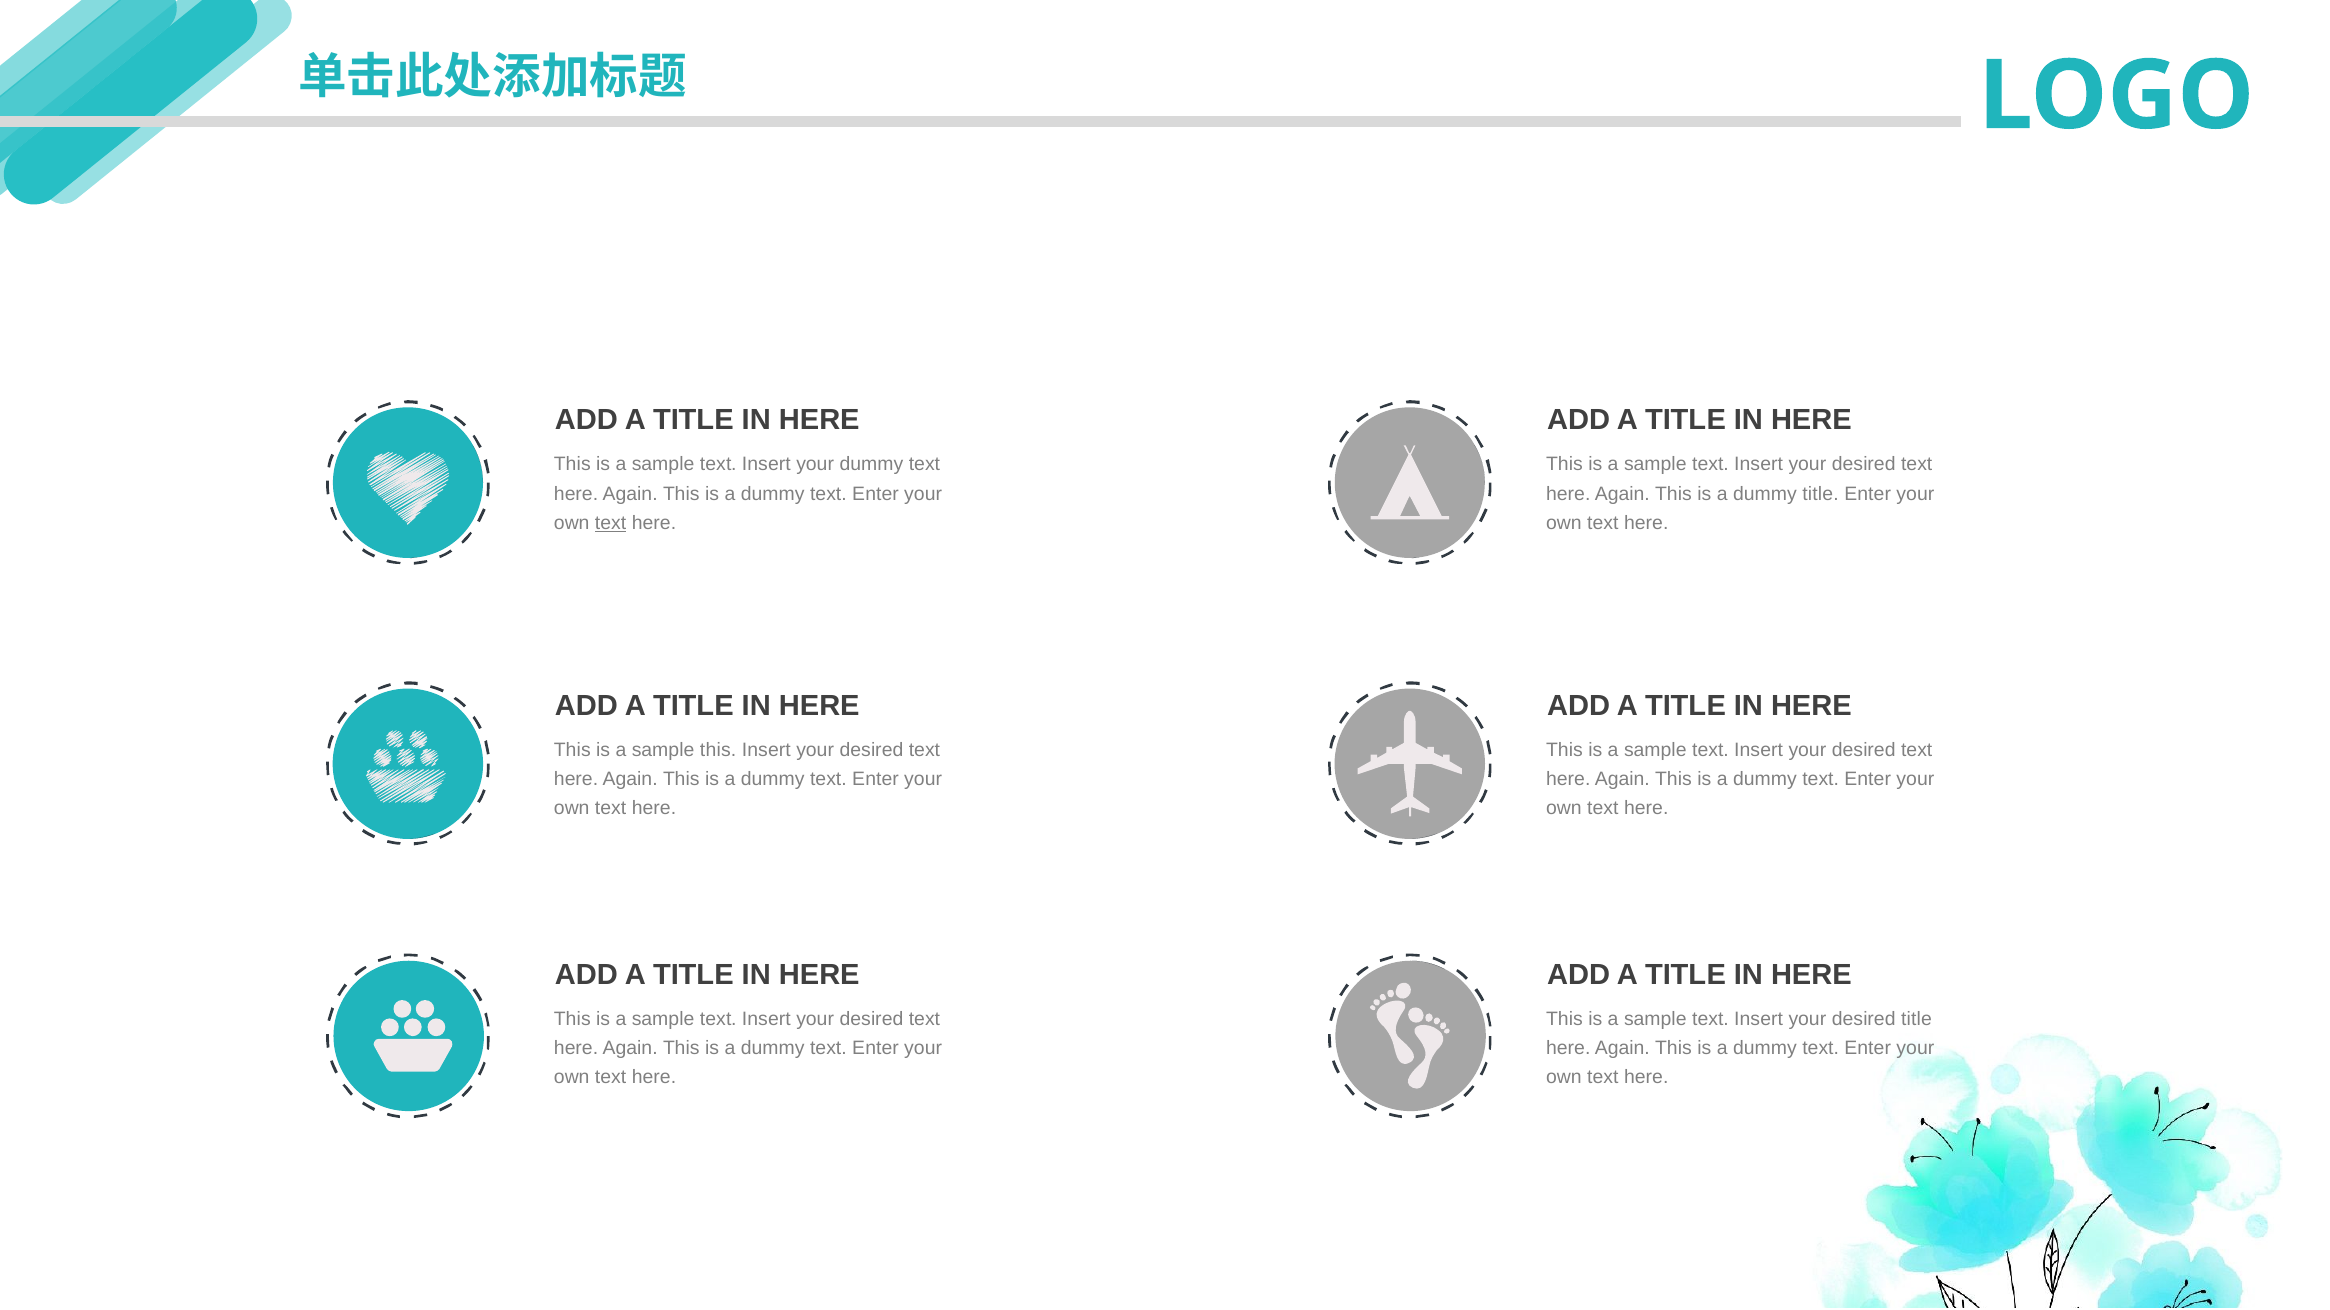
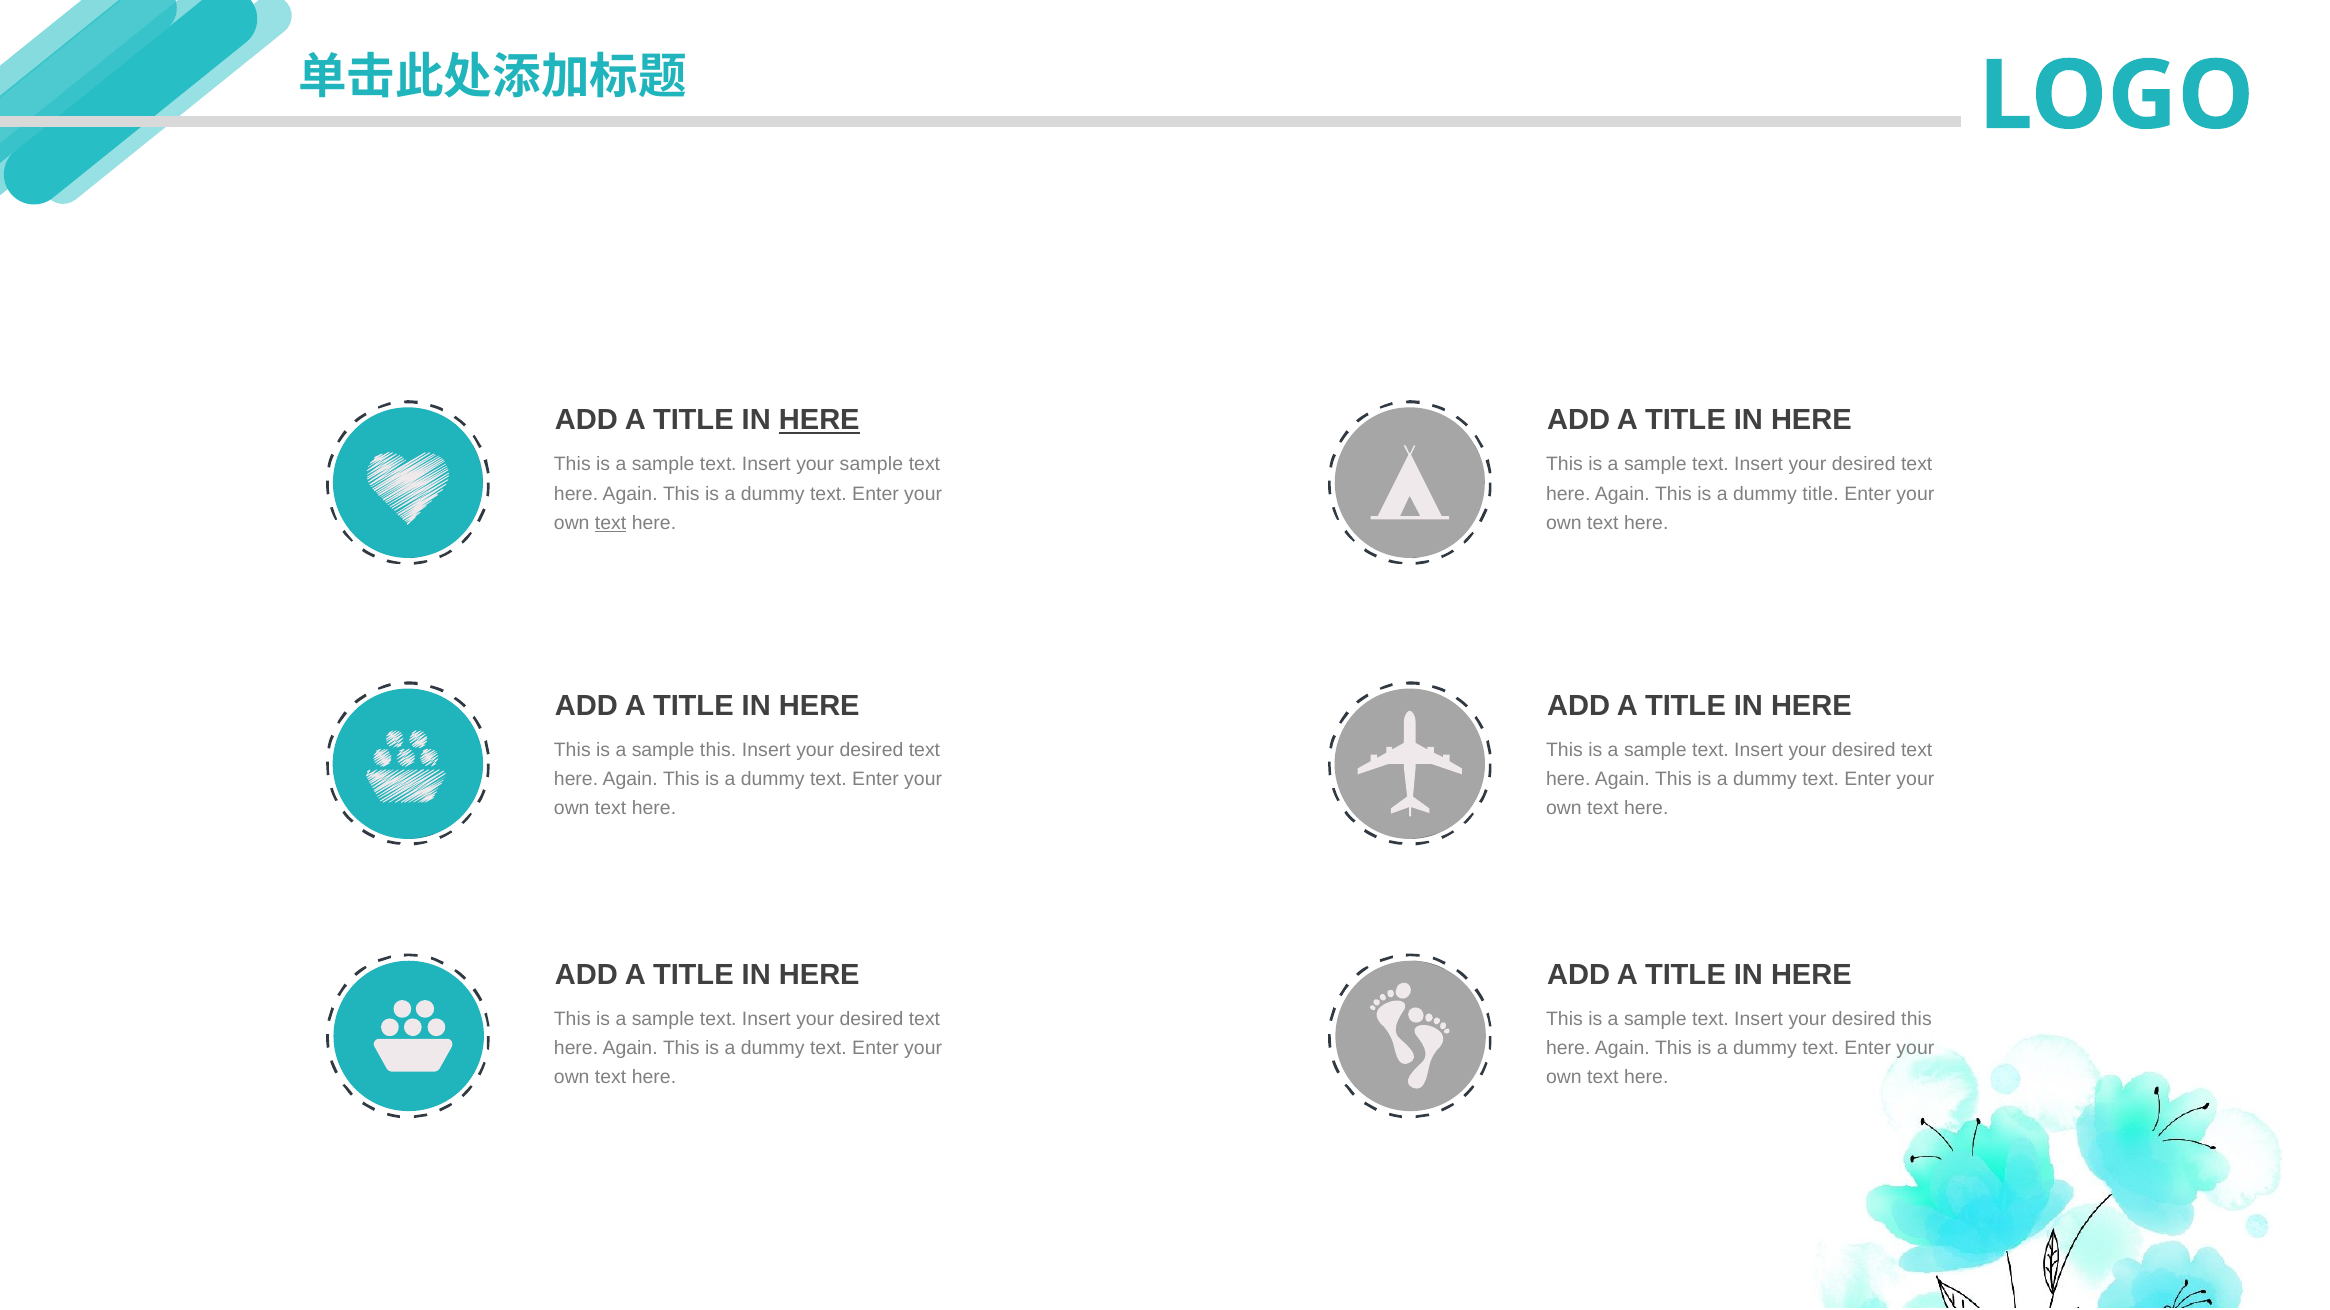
HERE underline: none -> present (819, 421)
your dummy: dummy -> sample (871, 465)
desired title: title -> this (1917, 1020)
